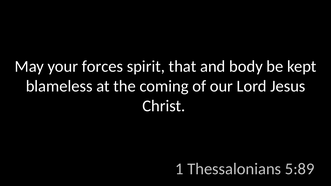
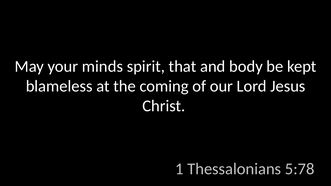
forces: forces -> minds (102, 66)
5:89: 5:89 -> 5:78 (300, 169)
